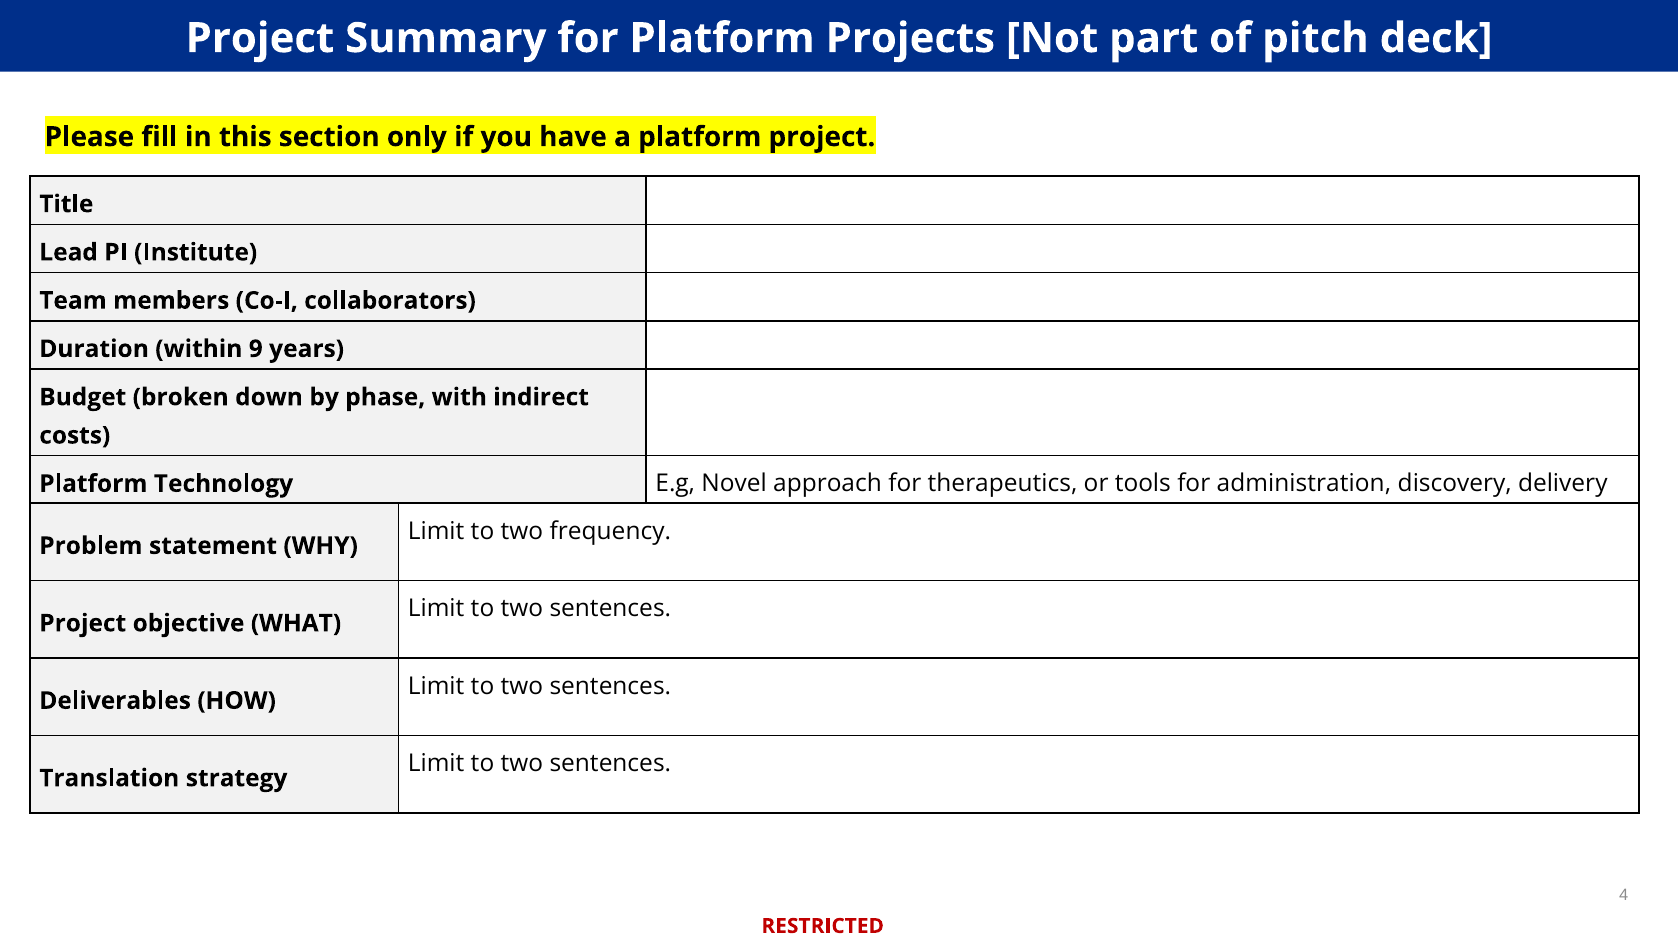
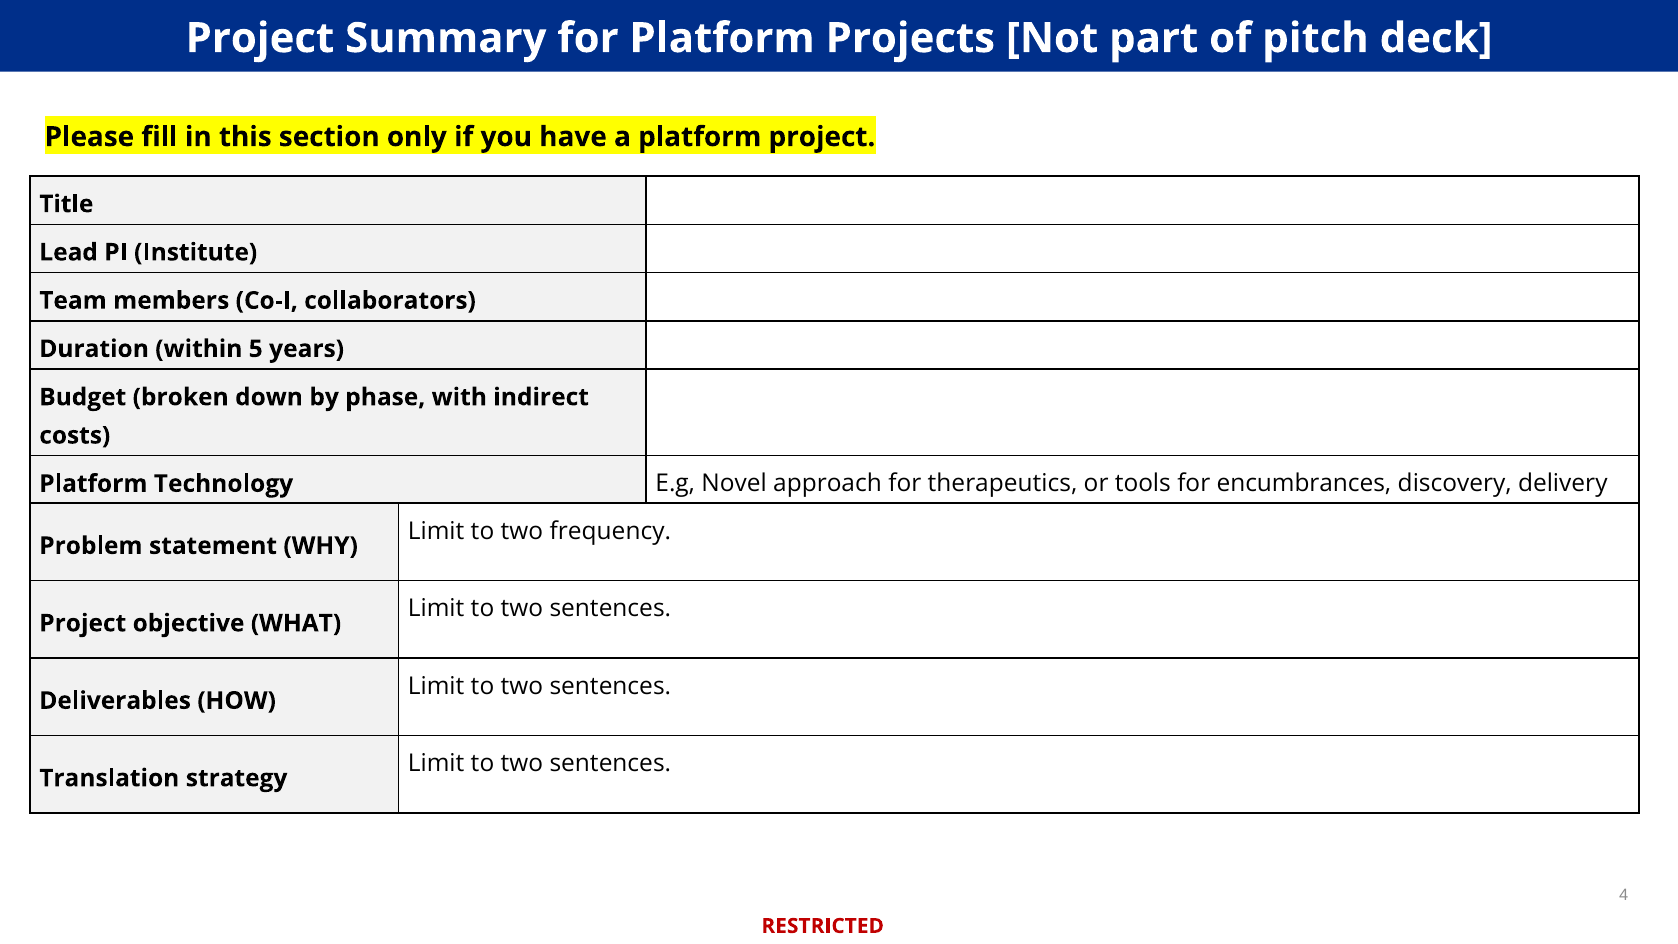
9: 9 -> 5 (256, 349)
administration: administration -> encumbrances (1304, 484)
